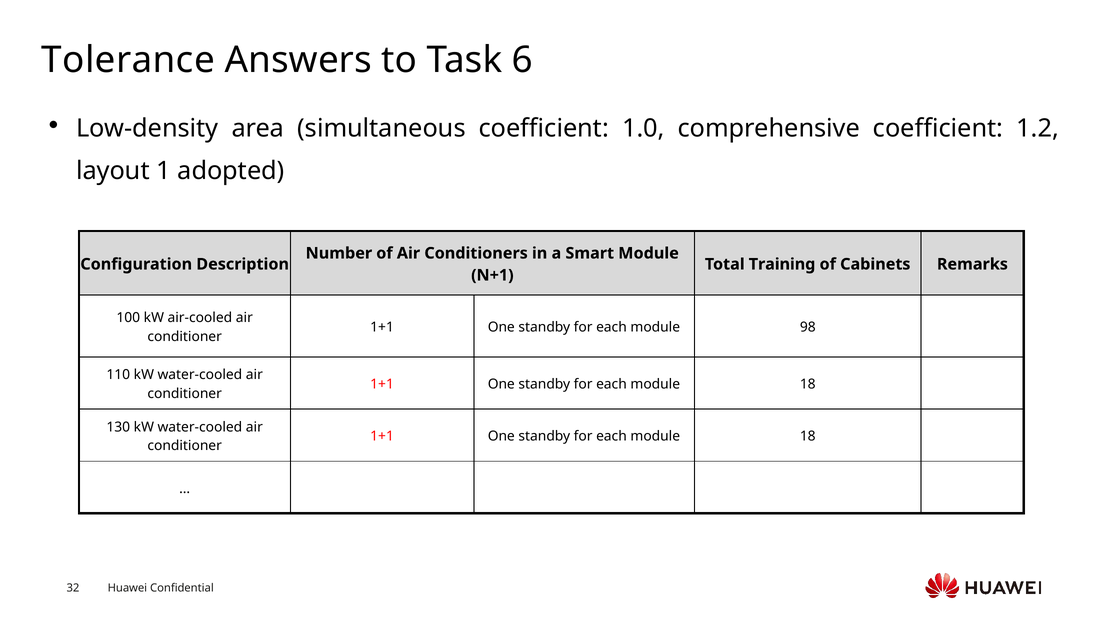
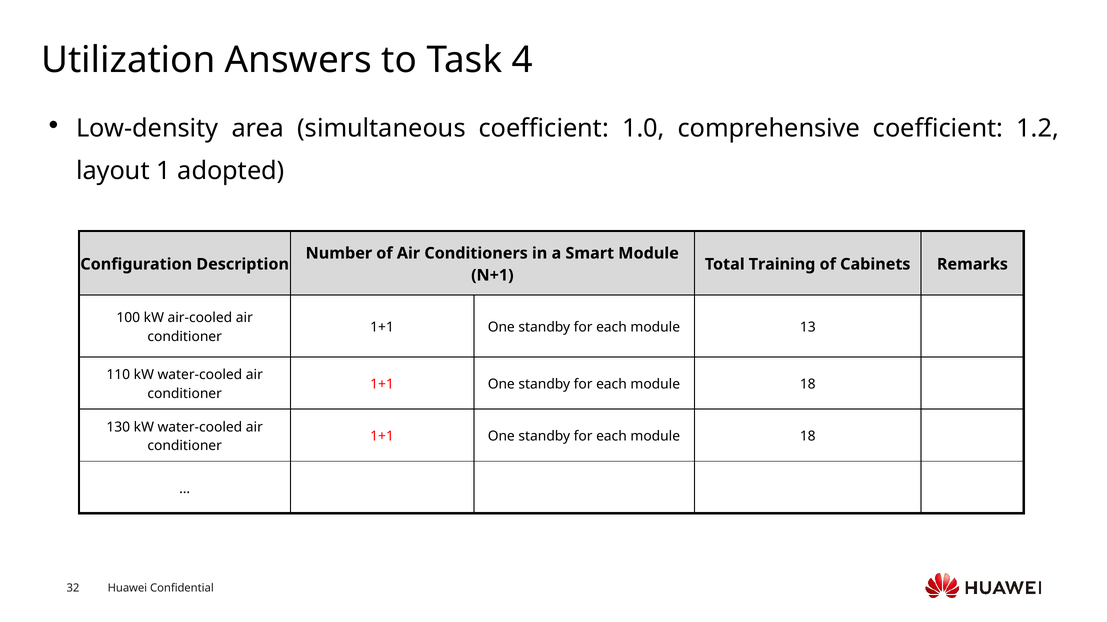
Tolerance: Tolerance -> Utilization (128, 60)
6: 6 -> 4 (522, 60)
98: 98 -> 13 (808, 327)
